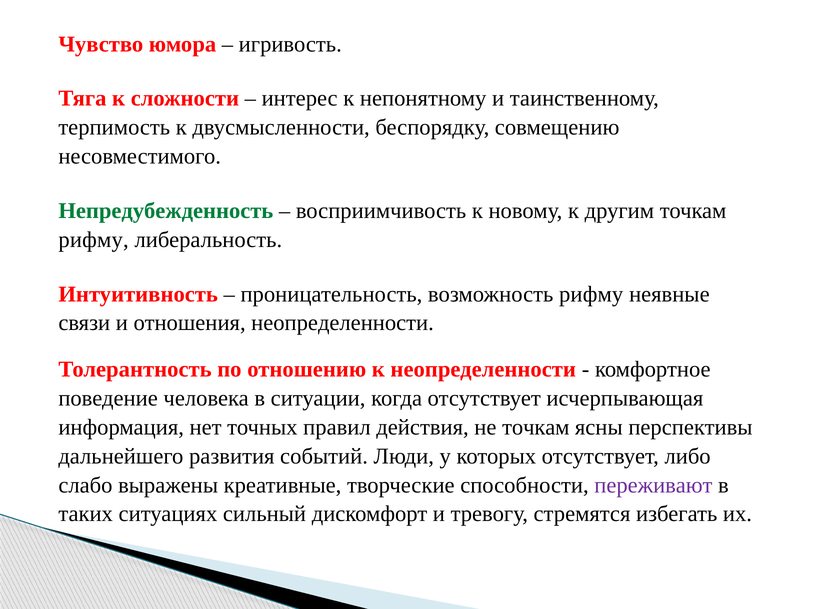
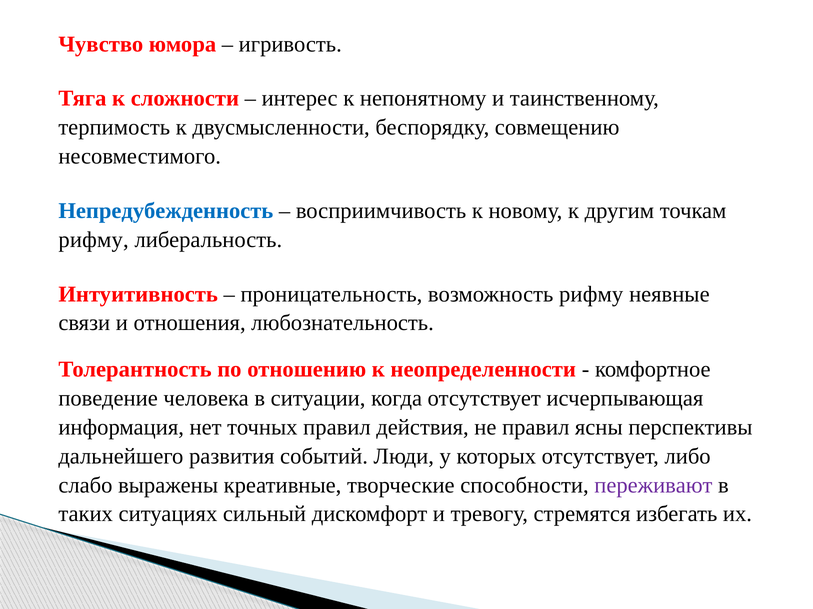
Непредубежденность colour: green -> blue (166, 211)
отношения неопределенности: неопределенности -> любознательность (343, 323)
не точкам: точкам -> правил (536, 428)
